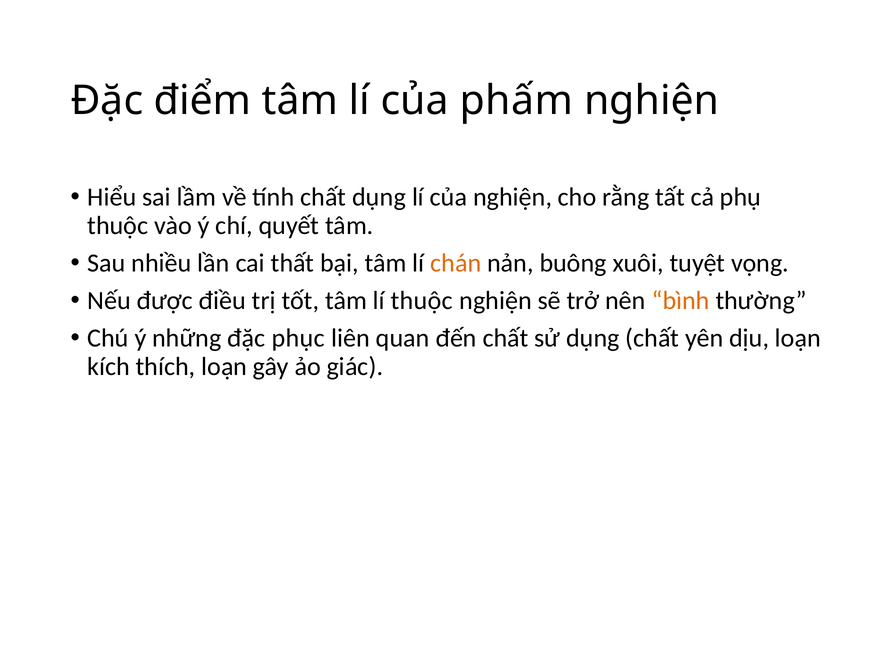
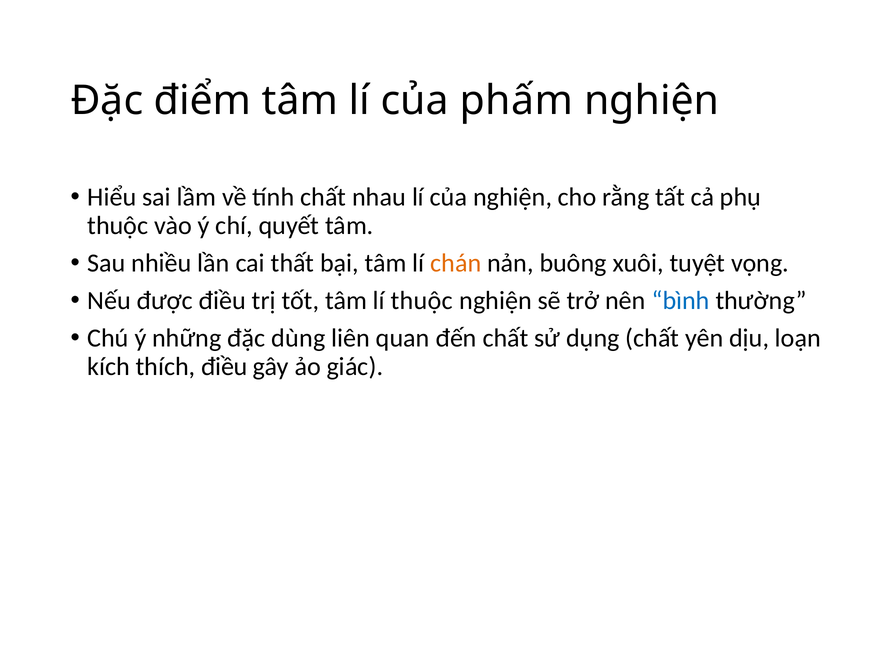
chất dụng: dụng -> nhau (379, 197)
bình colour: orange -> blue (681, 301)
phục: phục -> dùng (298, 338)
thích loạn: loạn -> điều (224, 366)
